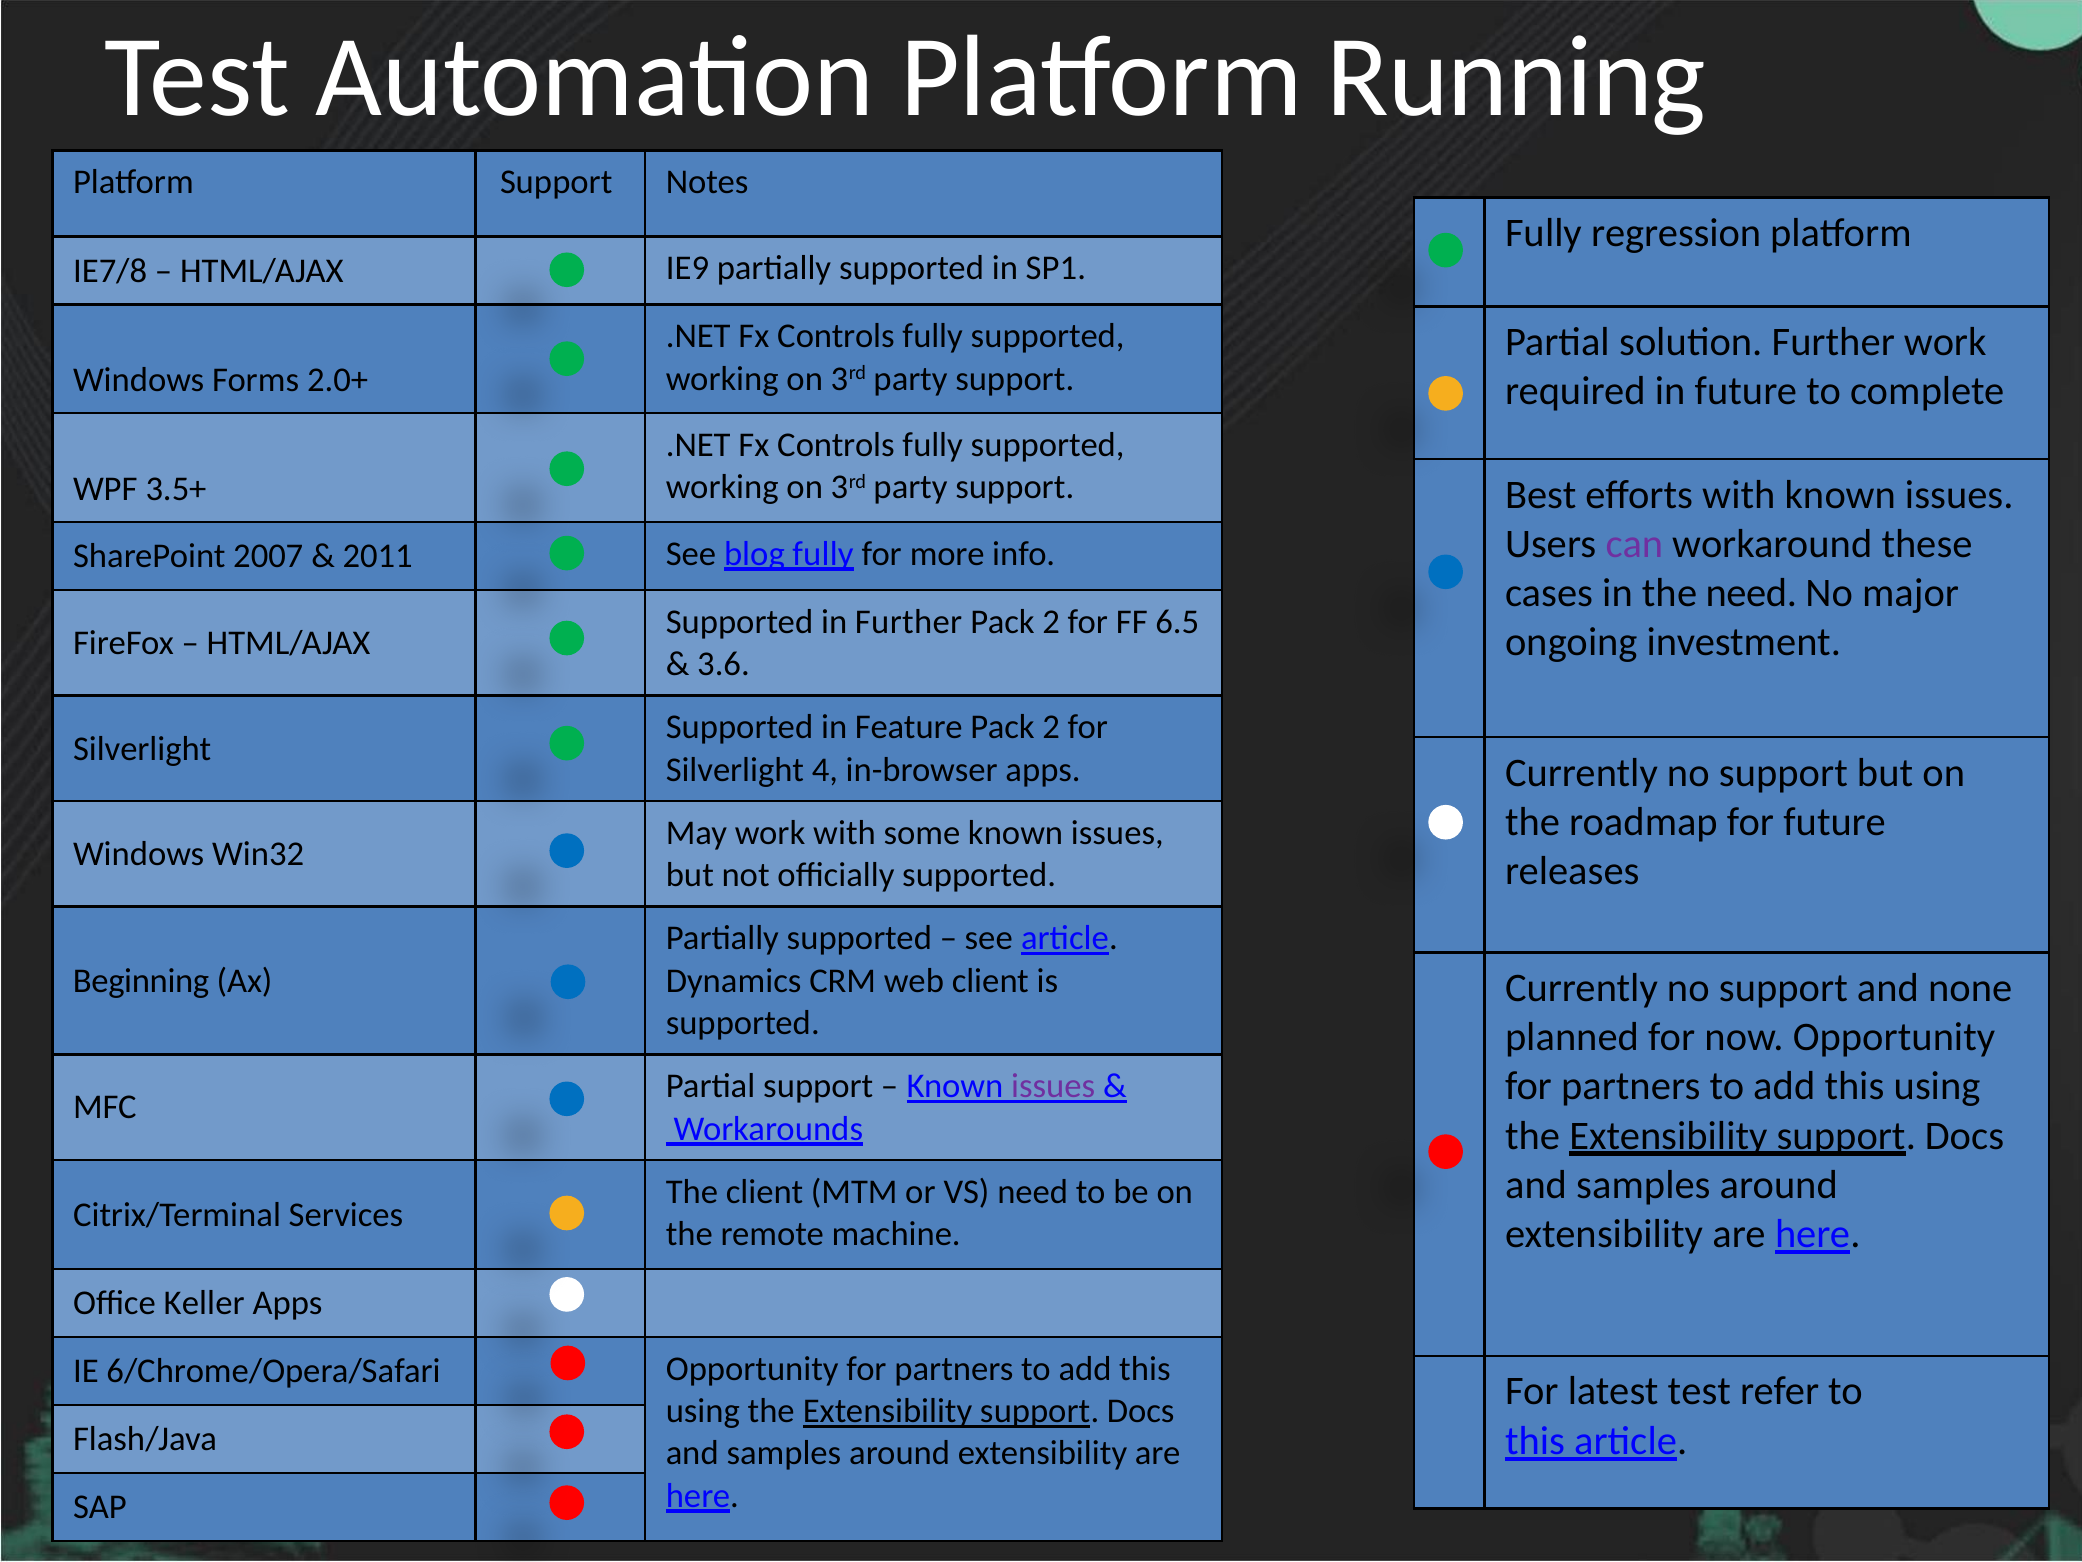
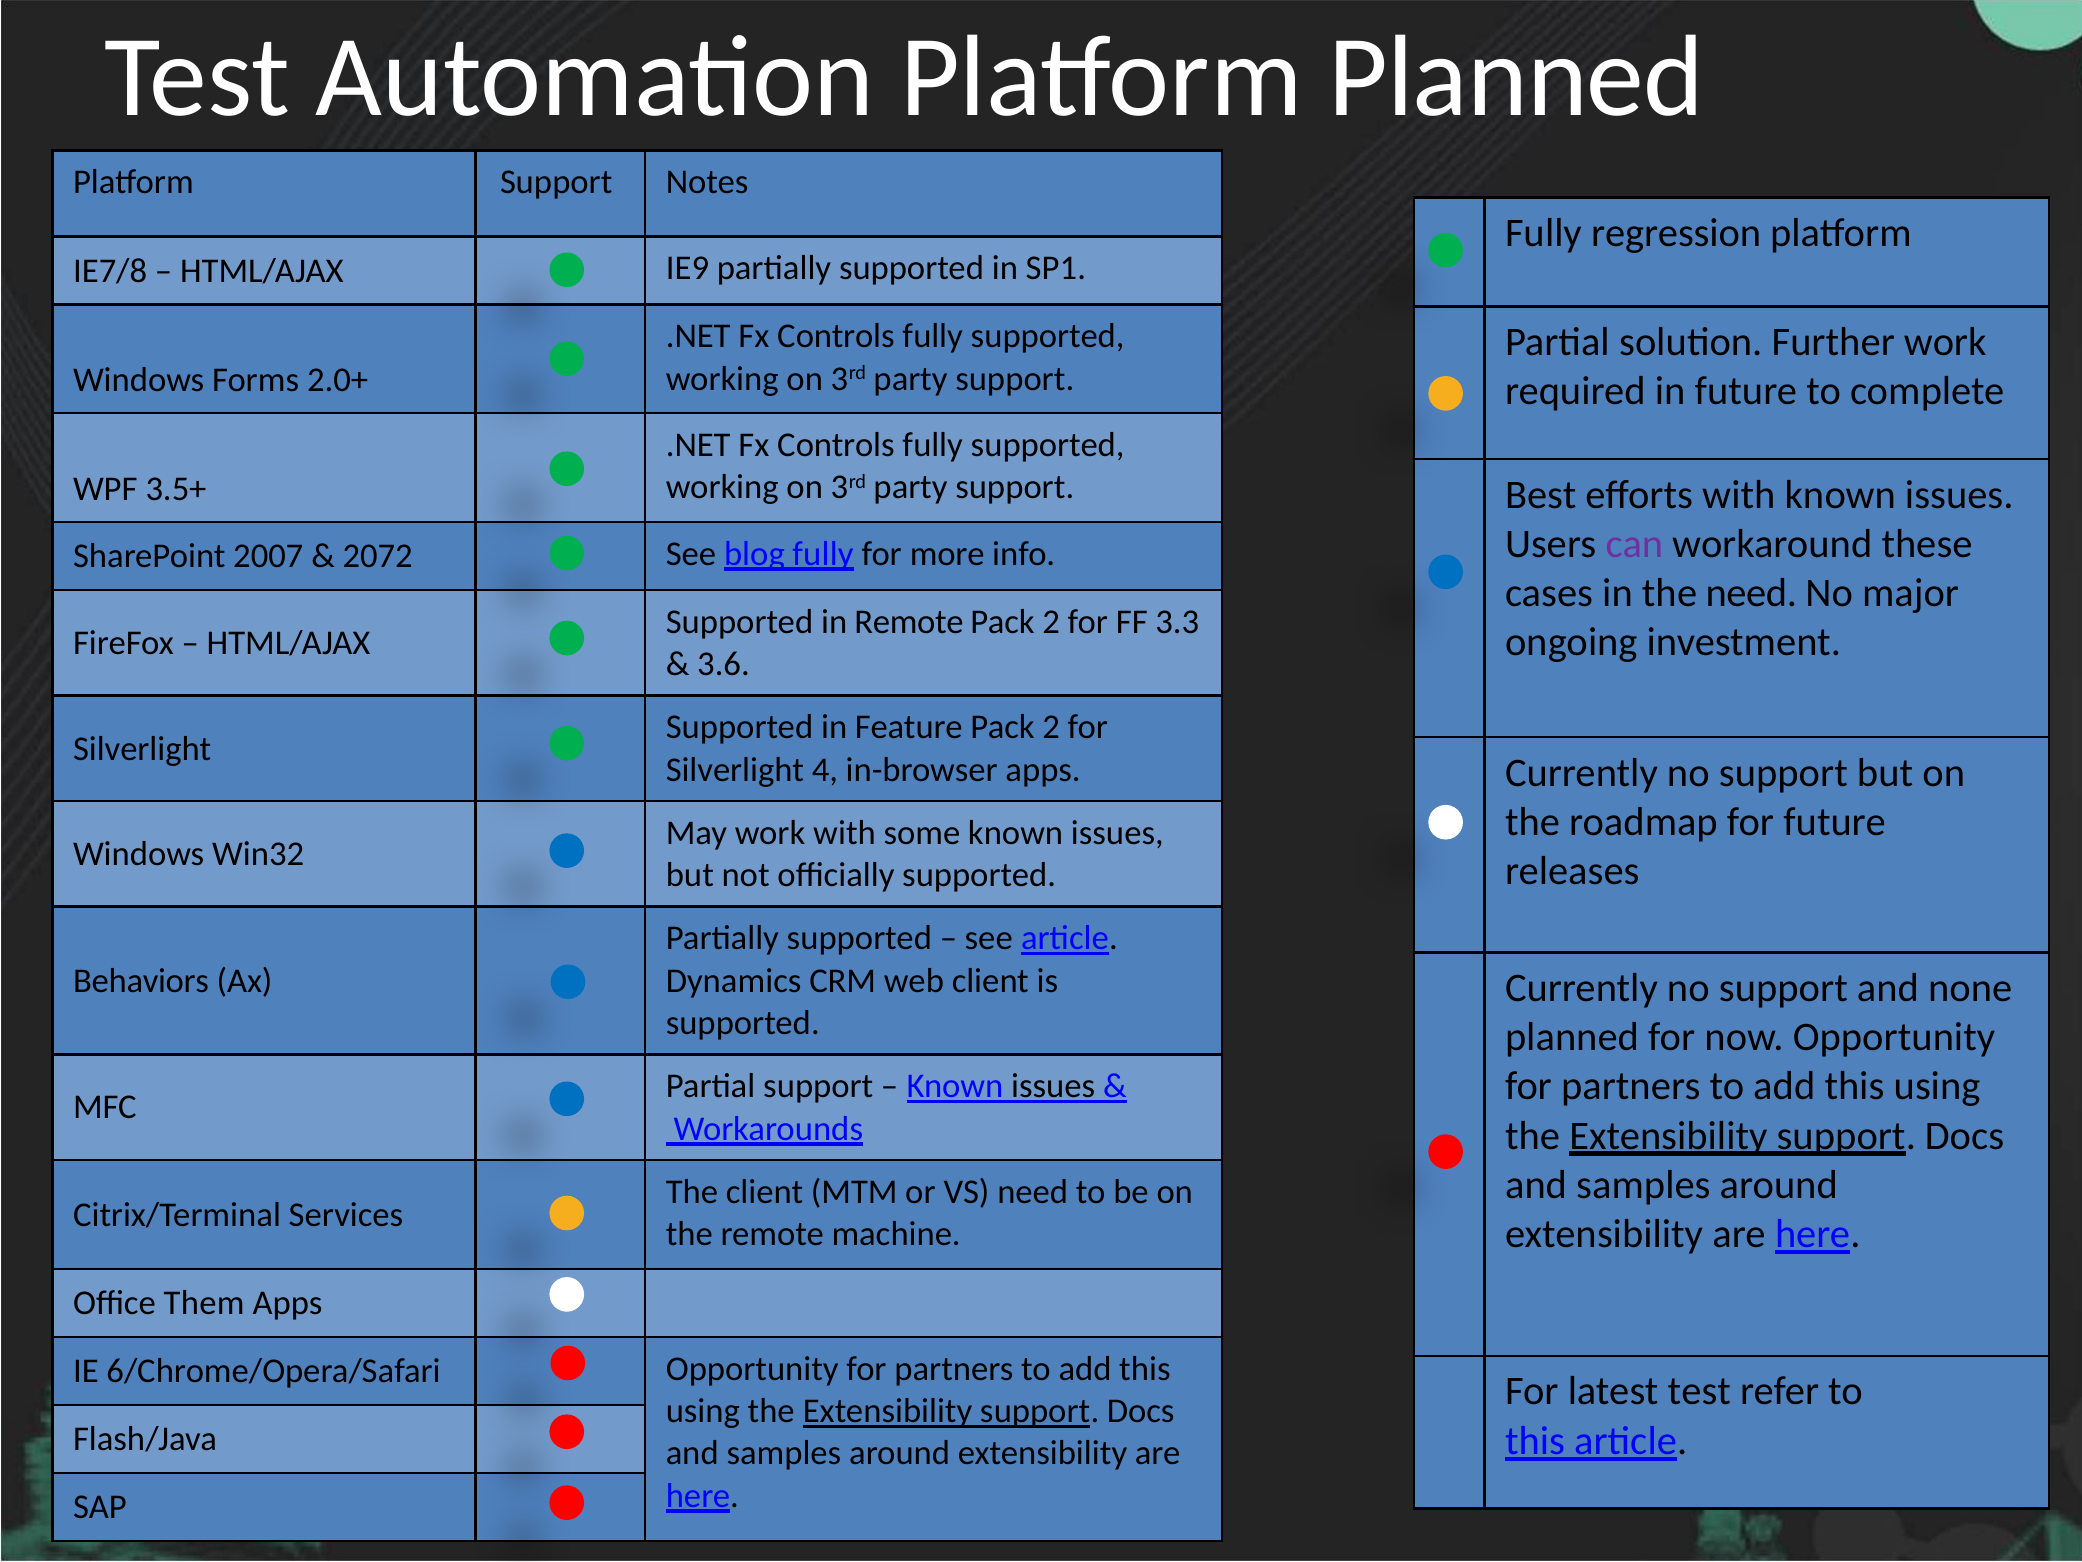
Platform Running: Running -> Planned (1516, 77)
2011: 2011 -> 2072 (378, 556)
in Further: Further -> Remote (909, 622)
6.5: 6.5 -> 3.3 (1177, 622)
Beginning: Beginning -> Behaviors (141, 981)
issues colour: purple -> black (1053, 1086)
Keller: Keller -> Them (204, 1303)
